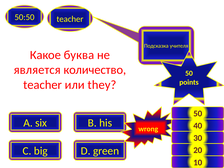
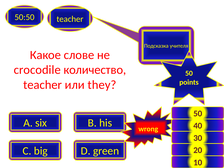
буква: буква -> слове (79, 55)
является: является -> crocodile (37, 70)
